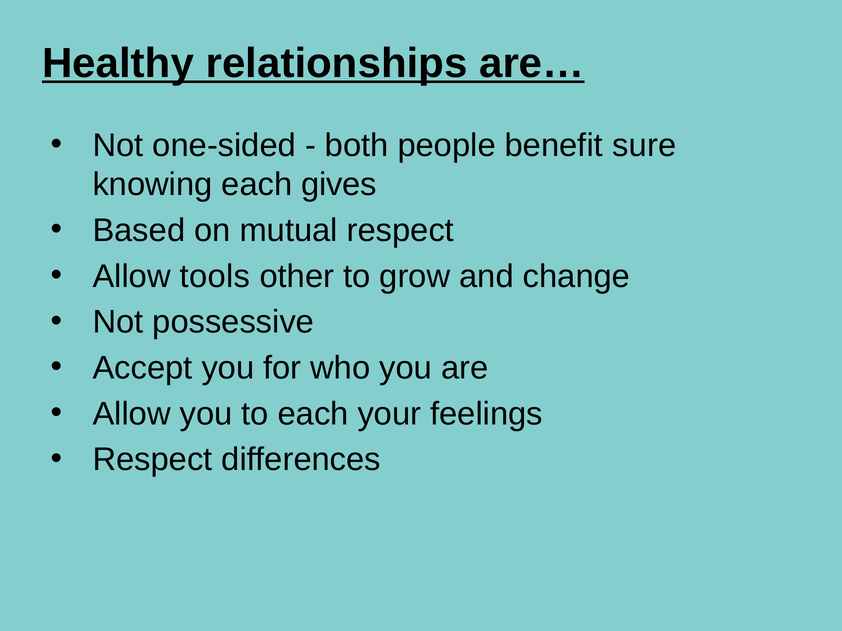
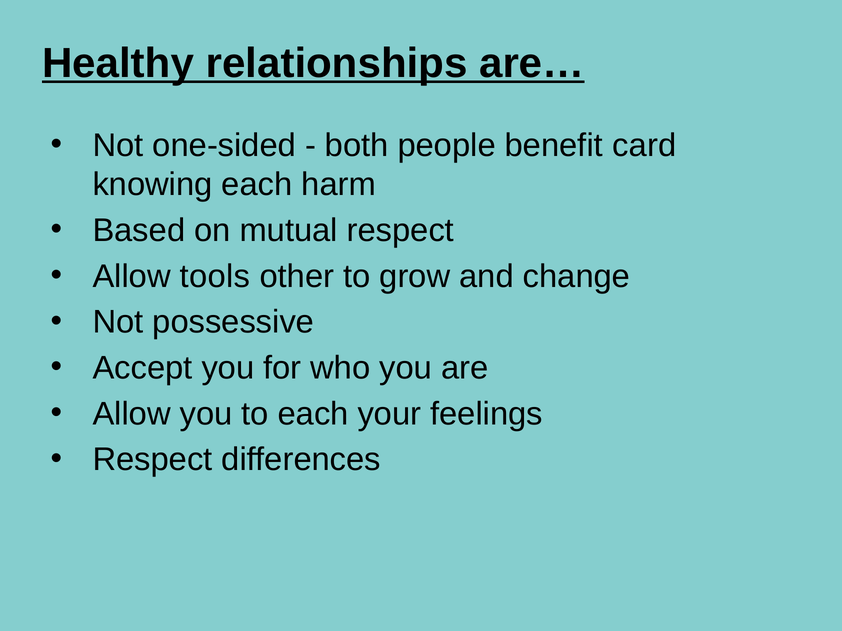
sure: sure -> card (644, 145)
gives: gives -> harm (339, 185)
